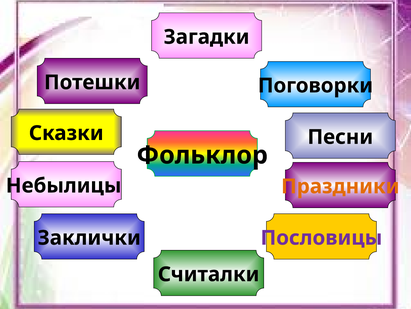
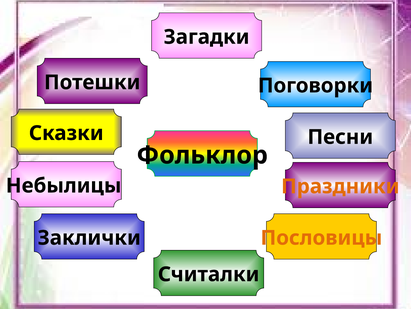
Пословицы colour: purple -> orange (321, 237)
